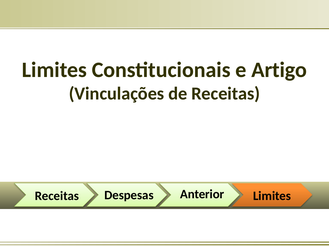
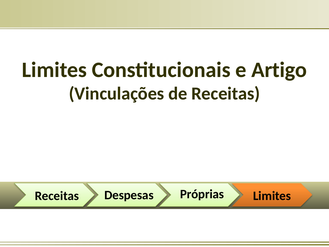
Anterior: Anterior -> Próprias (202, 194)
